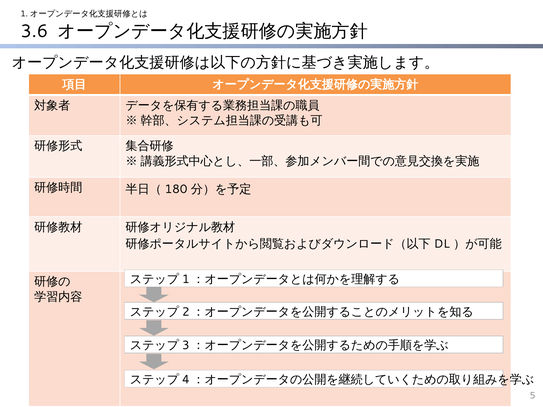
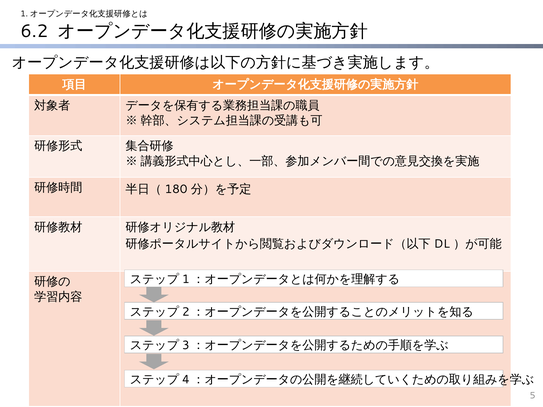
3.6: 3.6 -> 6.2 (34, 31)
